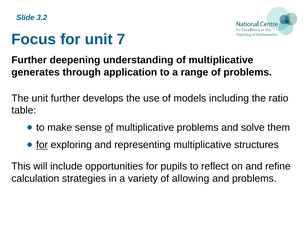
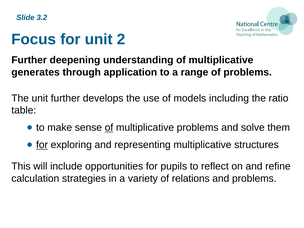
7: 7 -> 2 (121, 39)
allowing: allowing -> relations (191, 178)
